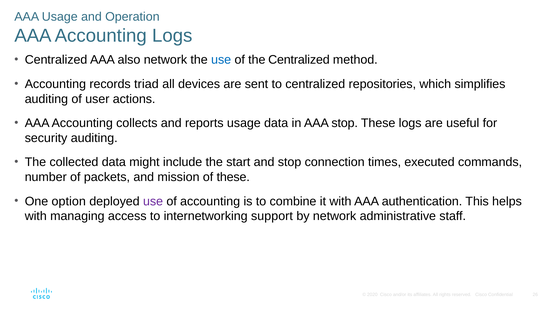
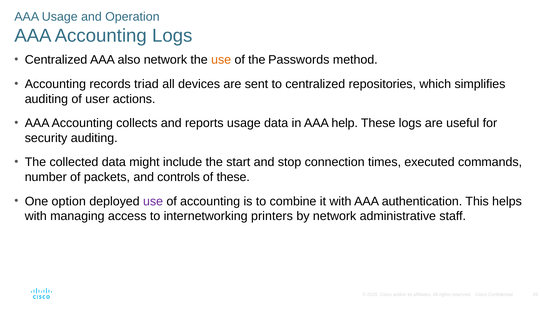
use colour: blue -> orange (221, 60)
the Centralized: Centralized -> Passwords (299, 60)
AAA stop: stop -> help (345, 123)
mission: mission -> controls (179, 177)
support: support -> printers (272, 216)
